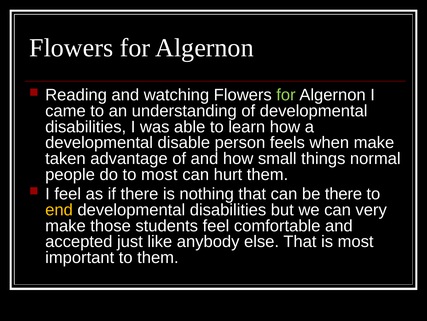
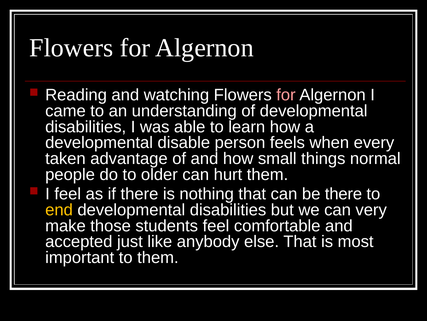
for colour: light green -> pink (286, 95)
when make: make -> every (374, 142)
to most: most -> older (159, 174)
